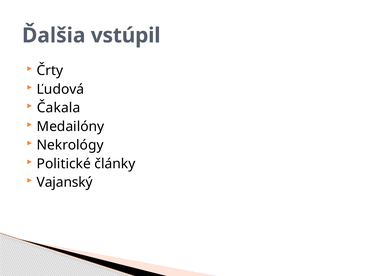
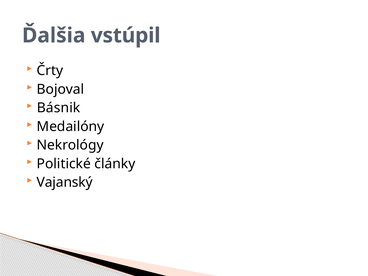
Ľudová: Ľudová -> Bojoval (60, 89)
Čakala: Čakala -> Básnik (59, 108)
